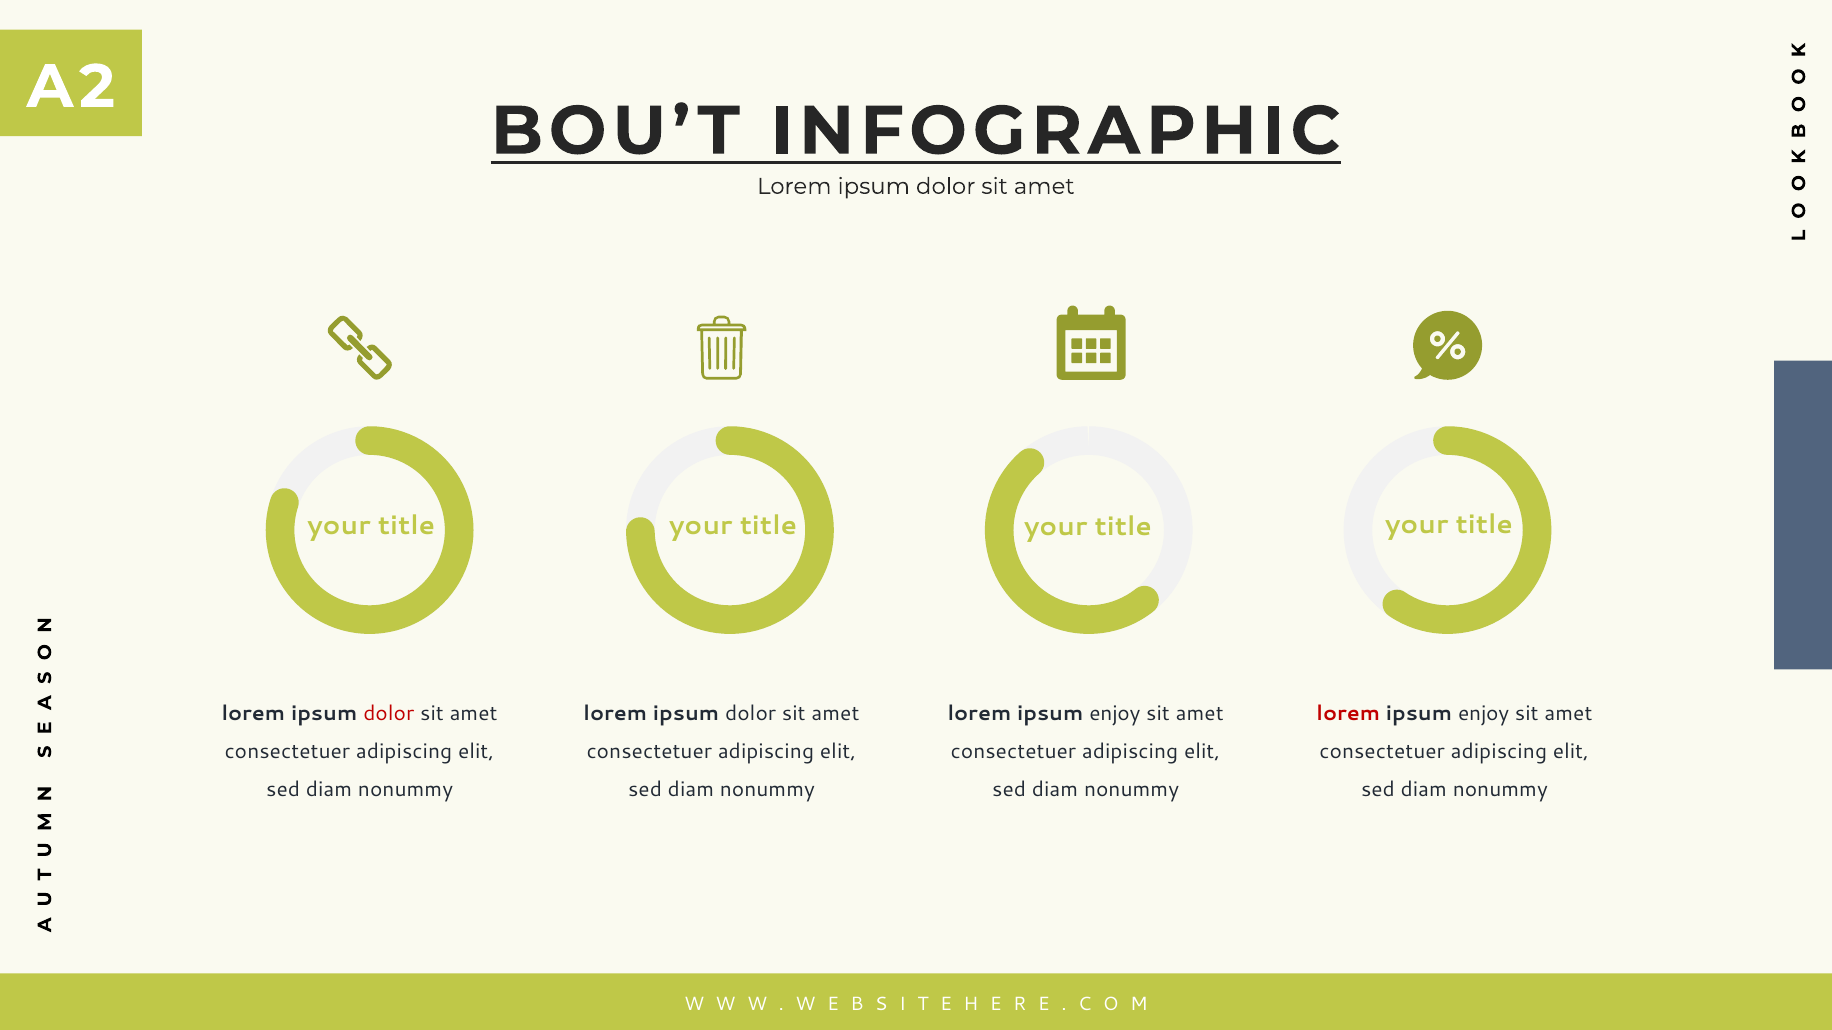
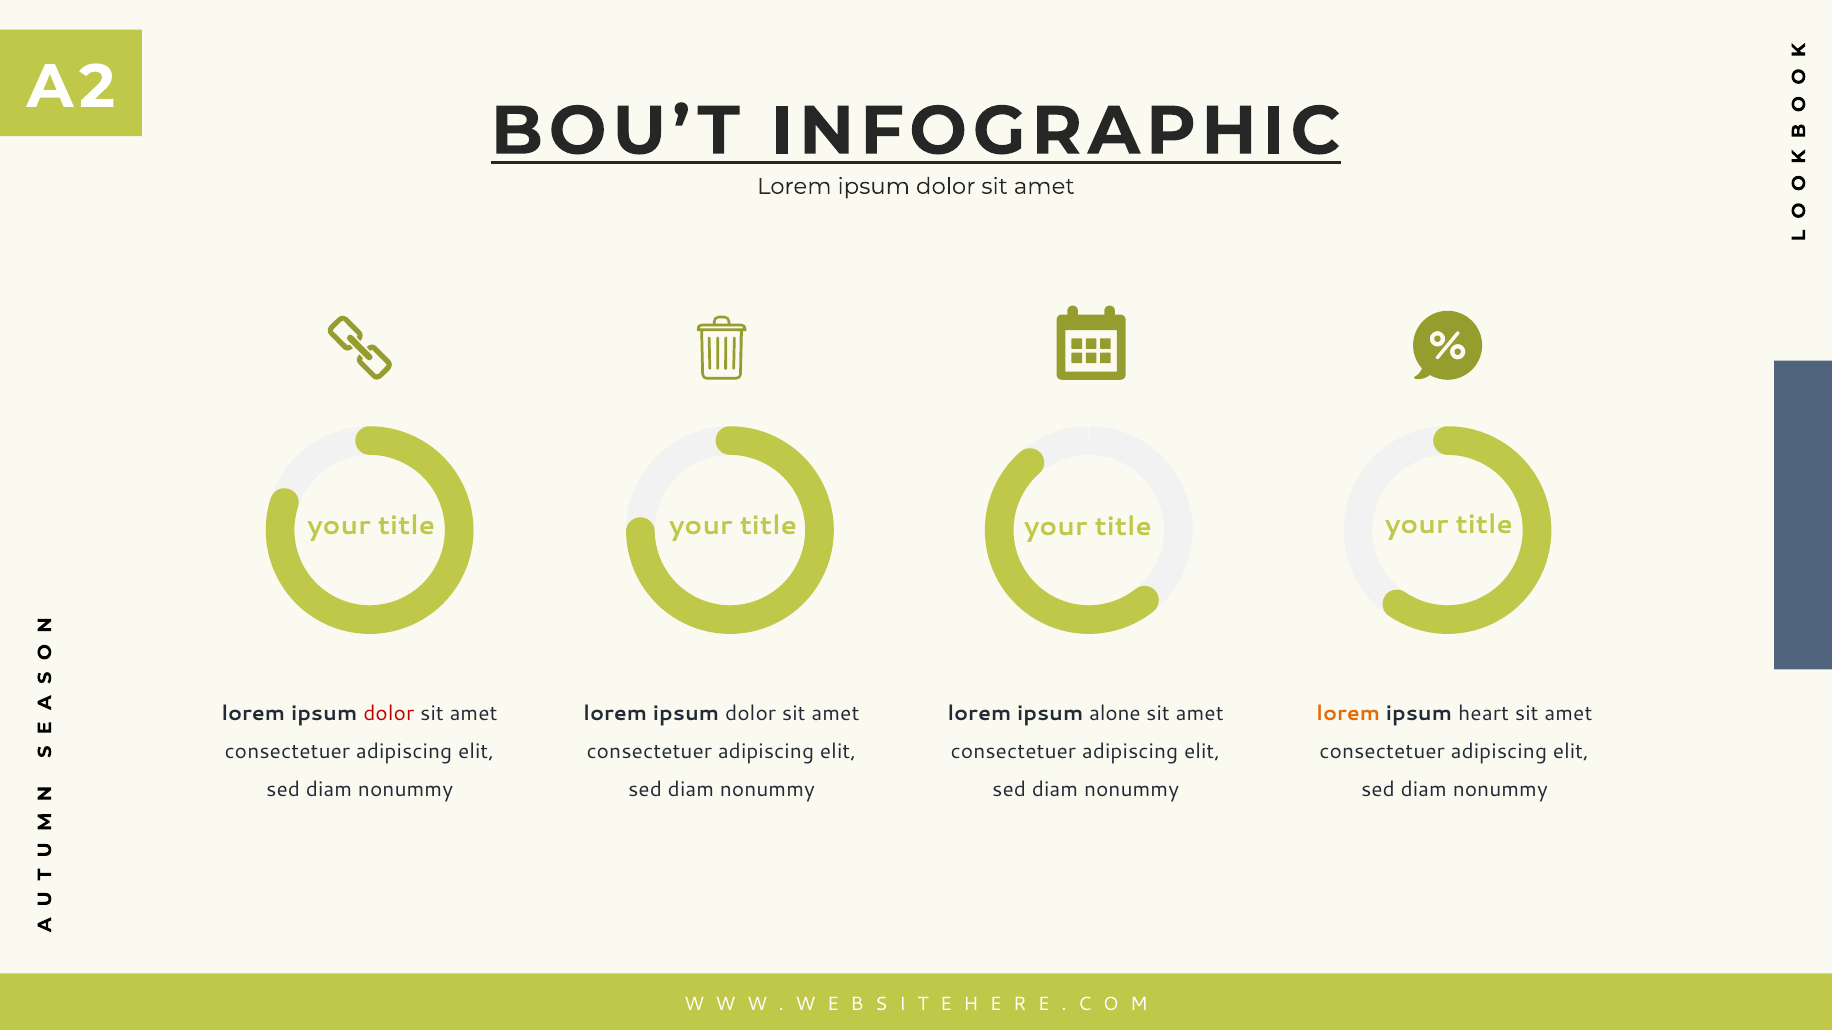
enjoy: enjoy -> alone (1115, 714)
lorem colour: red -> orange (1348, 714)
enjoy: enjoy -> heart (1484, 714)
